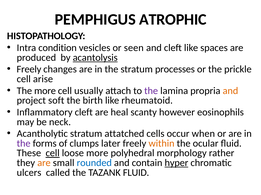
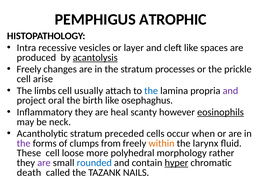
condition: condition -> recessive (57, 48)
seen: seen -> layer (134, 48)
The more: more -> limbs (45, 91)
the colour: purple -> blue (151, 91)
and colour: orange -> purple (230, 91)
soft: soft -> oral (56, 101)
rheumatoid: rheumatoid -> osephaghus (147, 101)
Inflammatory cleft: cleft -> they (84, 113)
eosinophils underline: none -> present (220, 113)
attatched: attatched -> preceded (124, 134)
later: later -> from (111, 144)
ocular: ocular -> larynx (206, 144)
cell underline: present -> none (53, 154)
are colour: orange -> purple (44, 163)
ulcers: ulcers -> death (29, 173)
TAZANK FLUID: FLUID -> NAILS (136, 173)
